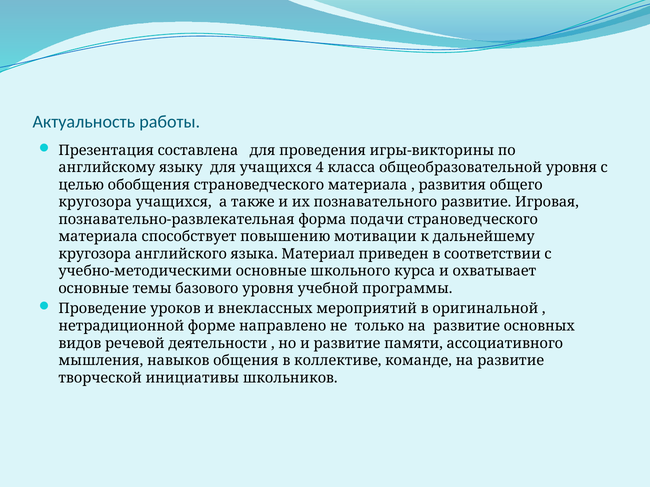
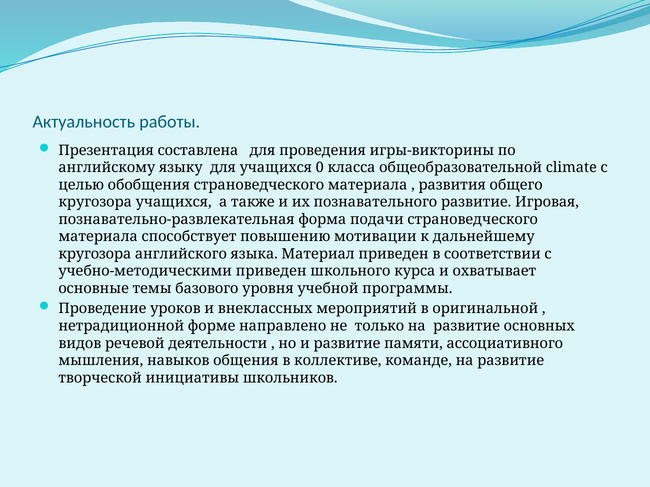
4: 4 -> 0 (320, 168)
общеобразовательной уровня: уровня -> climate (571, 168)
учебно-методическими основные: основные -> приведен (271, 272)
